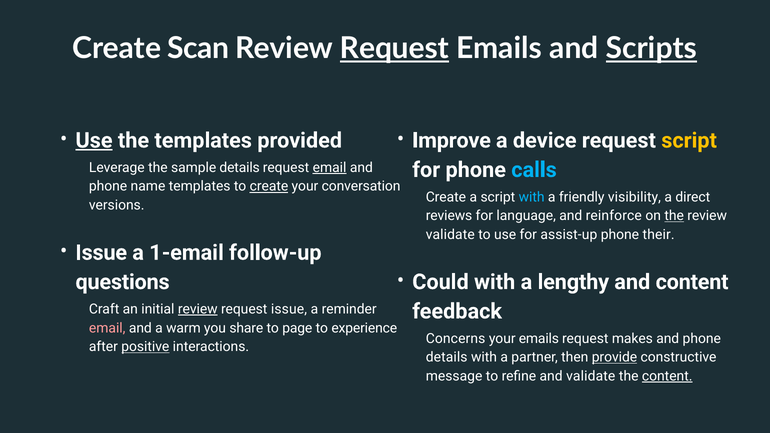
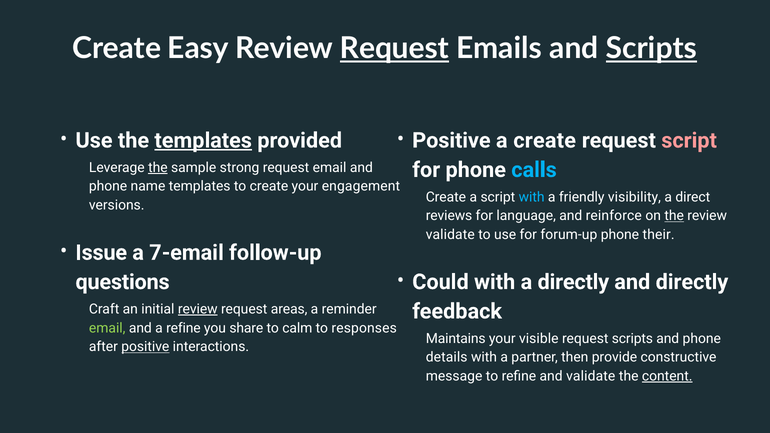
Scan: Scan -> Easy (198, 49)
Use underline: present -> none (94, 140)
templates underline: none -> present (203, 140)
Improve: Improve -> Positive (451, 140)
a device: device -> create (545, 140)
script colour: yellow -> pink (689, 140)
the underline: none -> present (158, 168)
sample details: details -> strong (240, 168)
email underline: present -> none (330, 168)
create underline: present -> none (269, 186)
conversation: conversation -> engagement (361, 186)
assist-up: assist-up -> forum-up (569, 235)
1-email: 1-email -> 7-email (186, 253)
a lengthy: lengthy -> directly (573, 282)
and content: content -> directly (692, 282)
request issue: issue -> areas (289, 309)
email colour: pink -> light green (107, 328)
a warm: warm -> refine (183, 328)
page: page -> calm (297, 328)
experience: experience -> responses (364, 328)
Concerns: Concerns -> Maintains (456, 339)
your emails: emails -> visible (539, 339)
request makes: makes -> scripts (632, 339)
provide underline: present -> none (614, 357)
